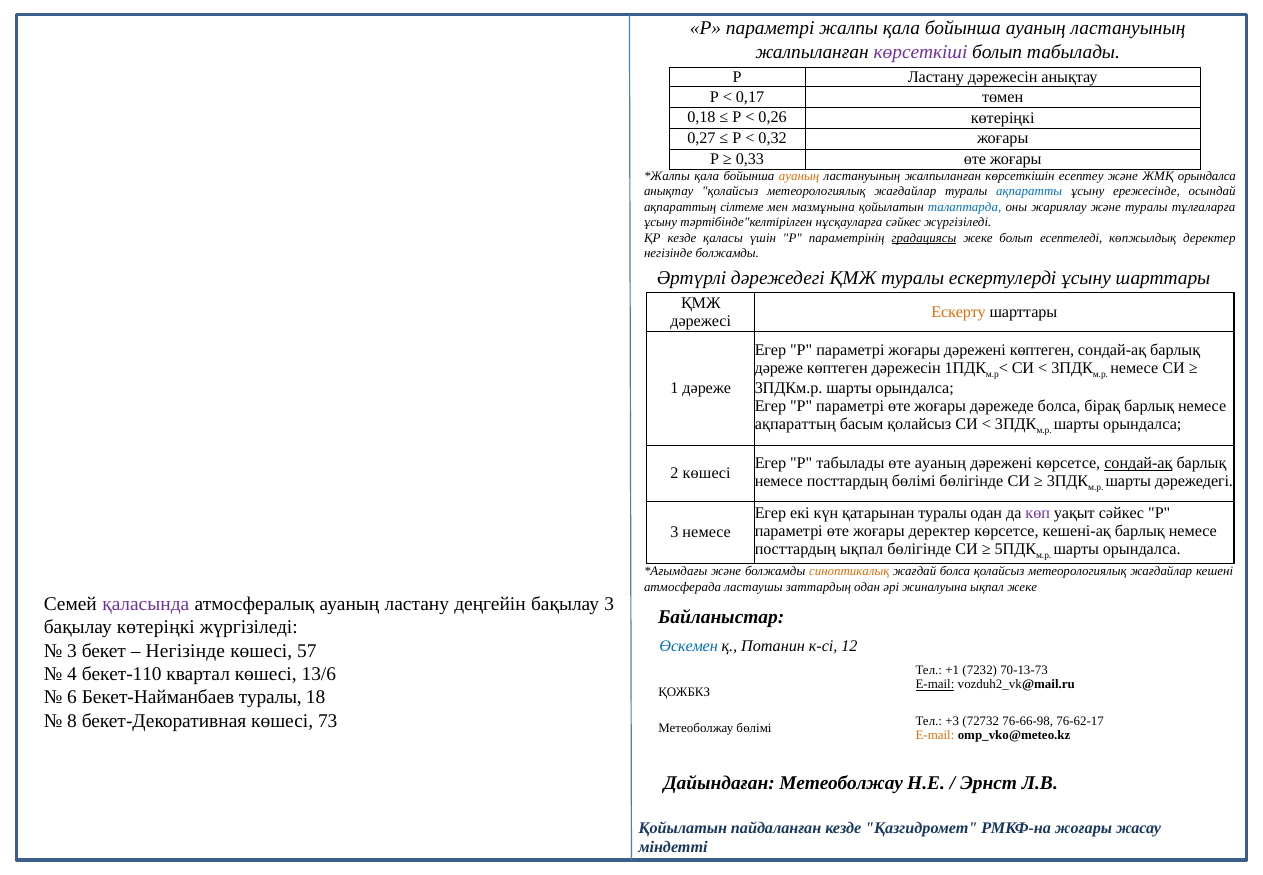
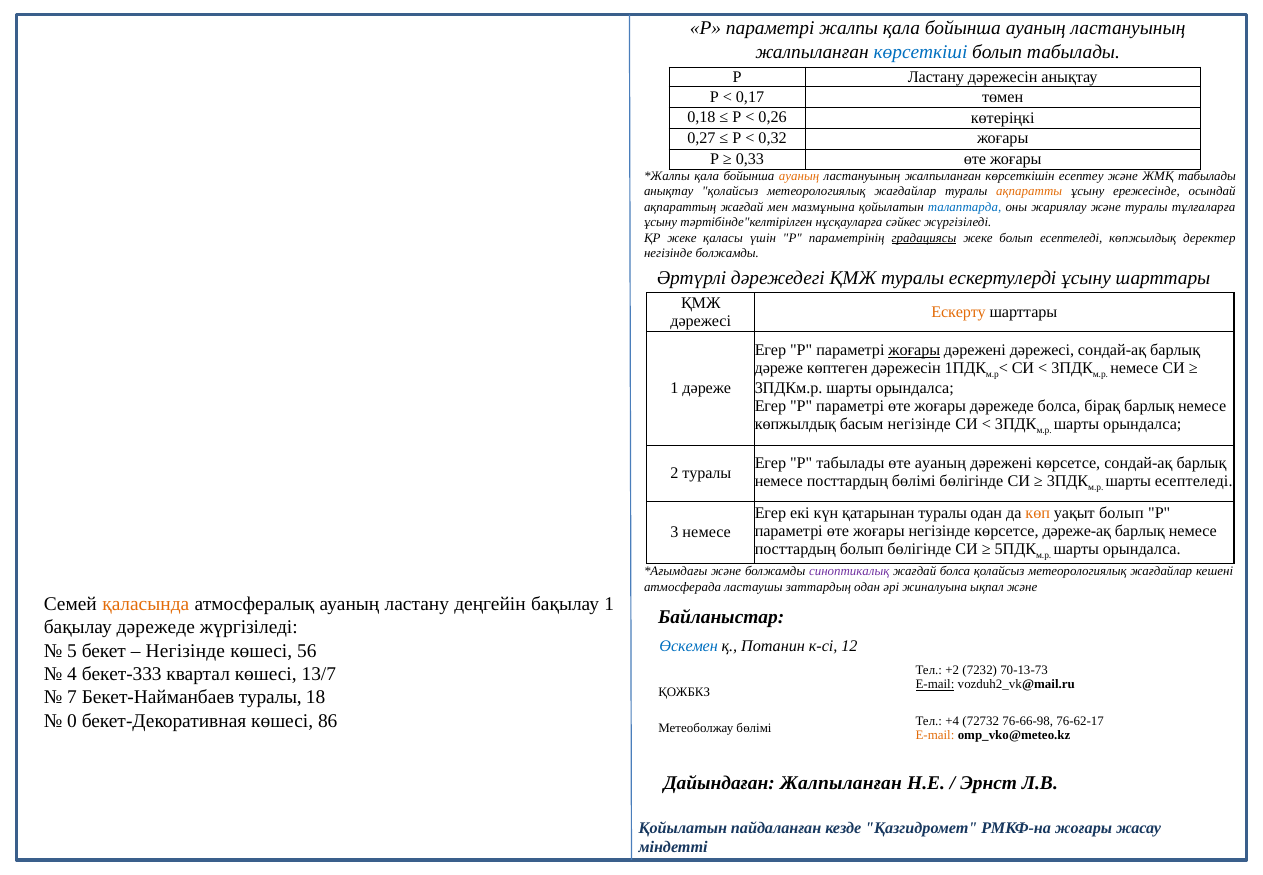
көрсеткіші colour: purple -> blue (921, 52)
ЖМҚ орындалса: орындалса -> табылады (1207, 176)
ақпаратты colour: blue -> orange (1029, 191)
ақпараттың сілтеме: сілтеме -> жағдай (742, 207)
ҚР кезде: кезде -> жеке (682, 238)
жоғары underline: none -> present (914, 350)
дәрежені көптеген: көптеген -> дәрежесі (1042, 350)
ақпараттың: ақпараттың -> көпжылдық (795, 424)
басым қолайсыз: қолайсыз -> негізінде (919, 424)
сондай-ақ underline: present -> none (1138, 463)
2 көшесі: көшесі -> туралы (707, 473)
шарты дәрежедегі: дәрежедегі -> есептеледі (1194, 481)
көп colour: purple -> orange (1038, 513)
уақыт сәйкес: сәйкес -> болып (1121, 513)
жоғары деректер: деректер -> негізінде (940, 531)
кешені-ақ: кешені-ақ -> дәреже-ақ (1077, 531)
посттардың ықпал: ықпал -> болып (862, 549)
синоптикалық colour: orange -> purple (849, 571)
ықпал жеке: жеке -> және (1022, 586)
қаласында colour: purple -> orange (146, 604)
бақылау 3: 3 -> 1 (609, 604)
бақылау көтеріңкі: көтеріңкі -> дәрежеде (156, 627)
3: 3 -> 5 (72, 650)
57: 57 -> 56 (307, 650)
+1: +1 -> +2 (952, 670)
бекет-110: бекет-110 -> бекет-333 (122, 674)
13/6: 13/6 -> 13/7 (319, 674)
6: 6 -> 7 (72, 697)
8: 8 -> 0 (72, 720)
73: 73 -> 86 (328, 720)
+3: +3 -> +4 (952, 720)
Дайындаған Метеоболжау: Метеоболжау -> Жалпыланған (841, 783)
